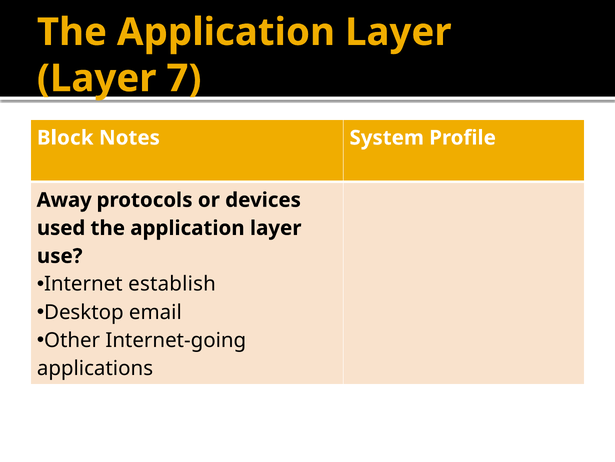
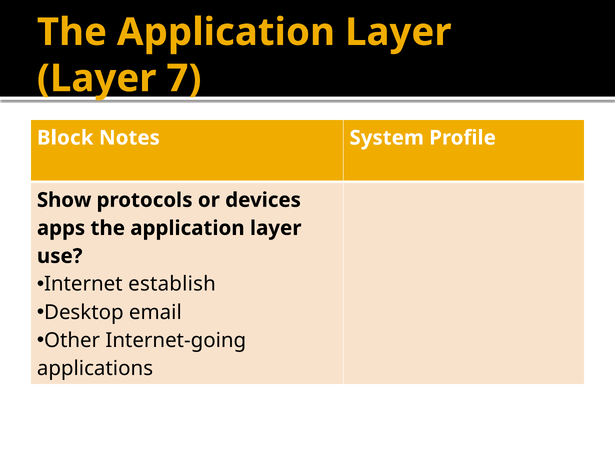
Away: Away -> Show (64, 200)
used: used -> apps (61, 228)
